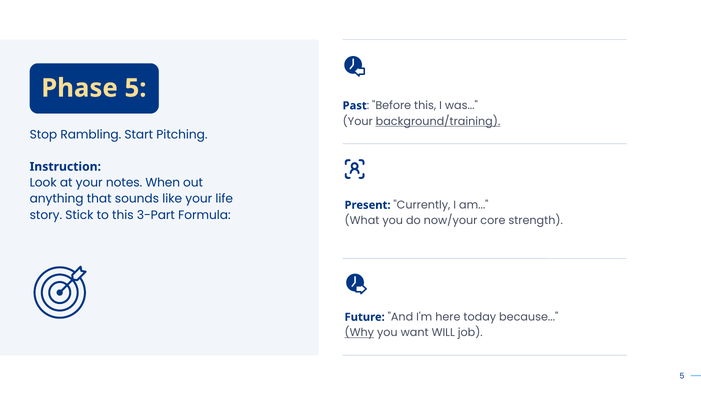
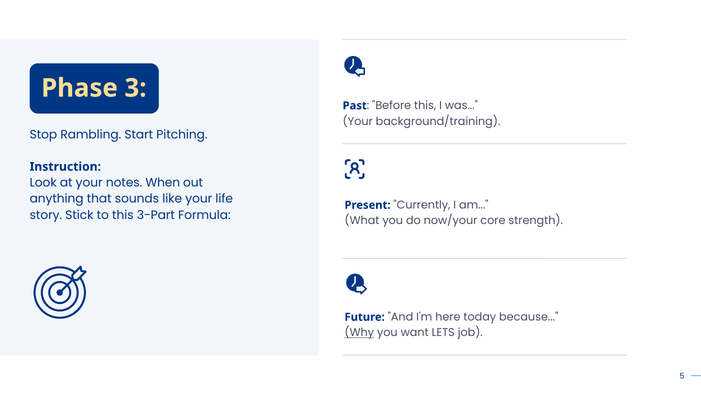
Phase 5: 5 -> 3 (136, 88)
background/training underline: present -> none (438, 121)
WILL: WILL -> LETS (443, 332)
